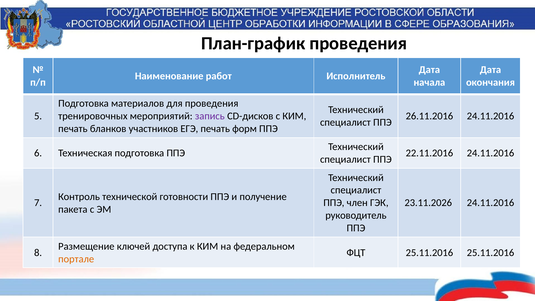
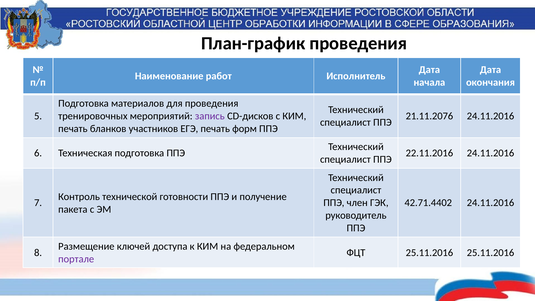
26.11.2016: 26.11.2016 -> 21.11.2076 (429, 116)
23.11.2026: 23.11.2026 -> 42.71.4402 (428, 203)
портале colour: orange -> purple (76, 259)
